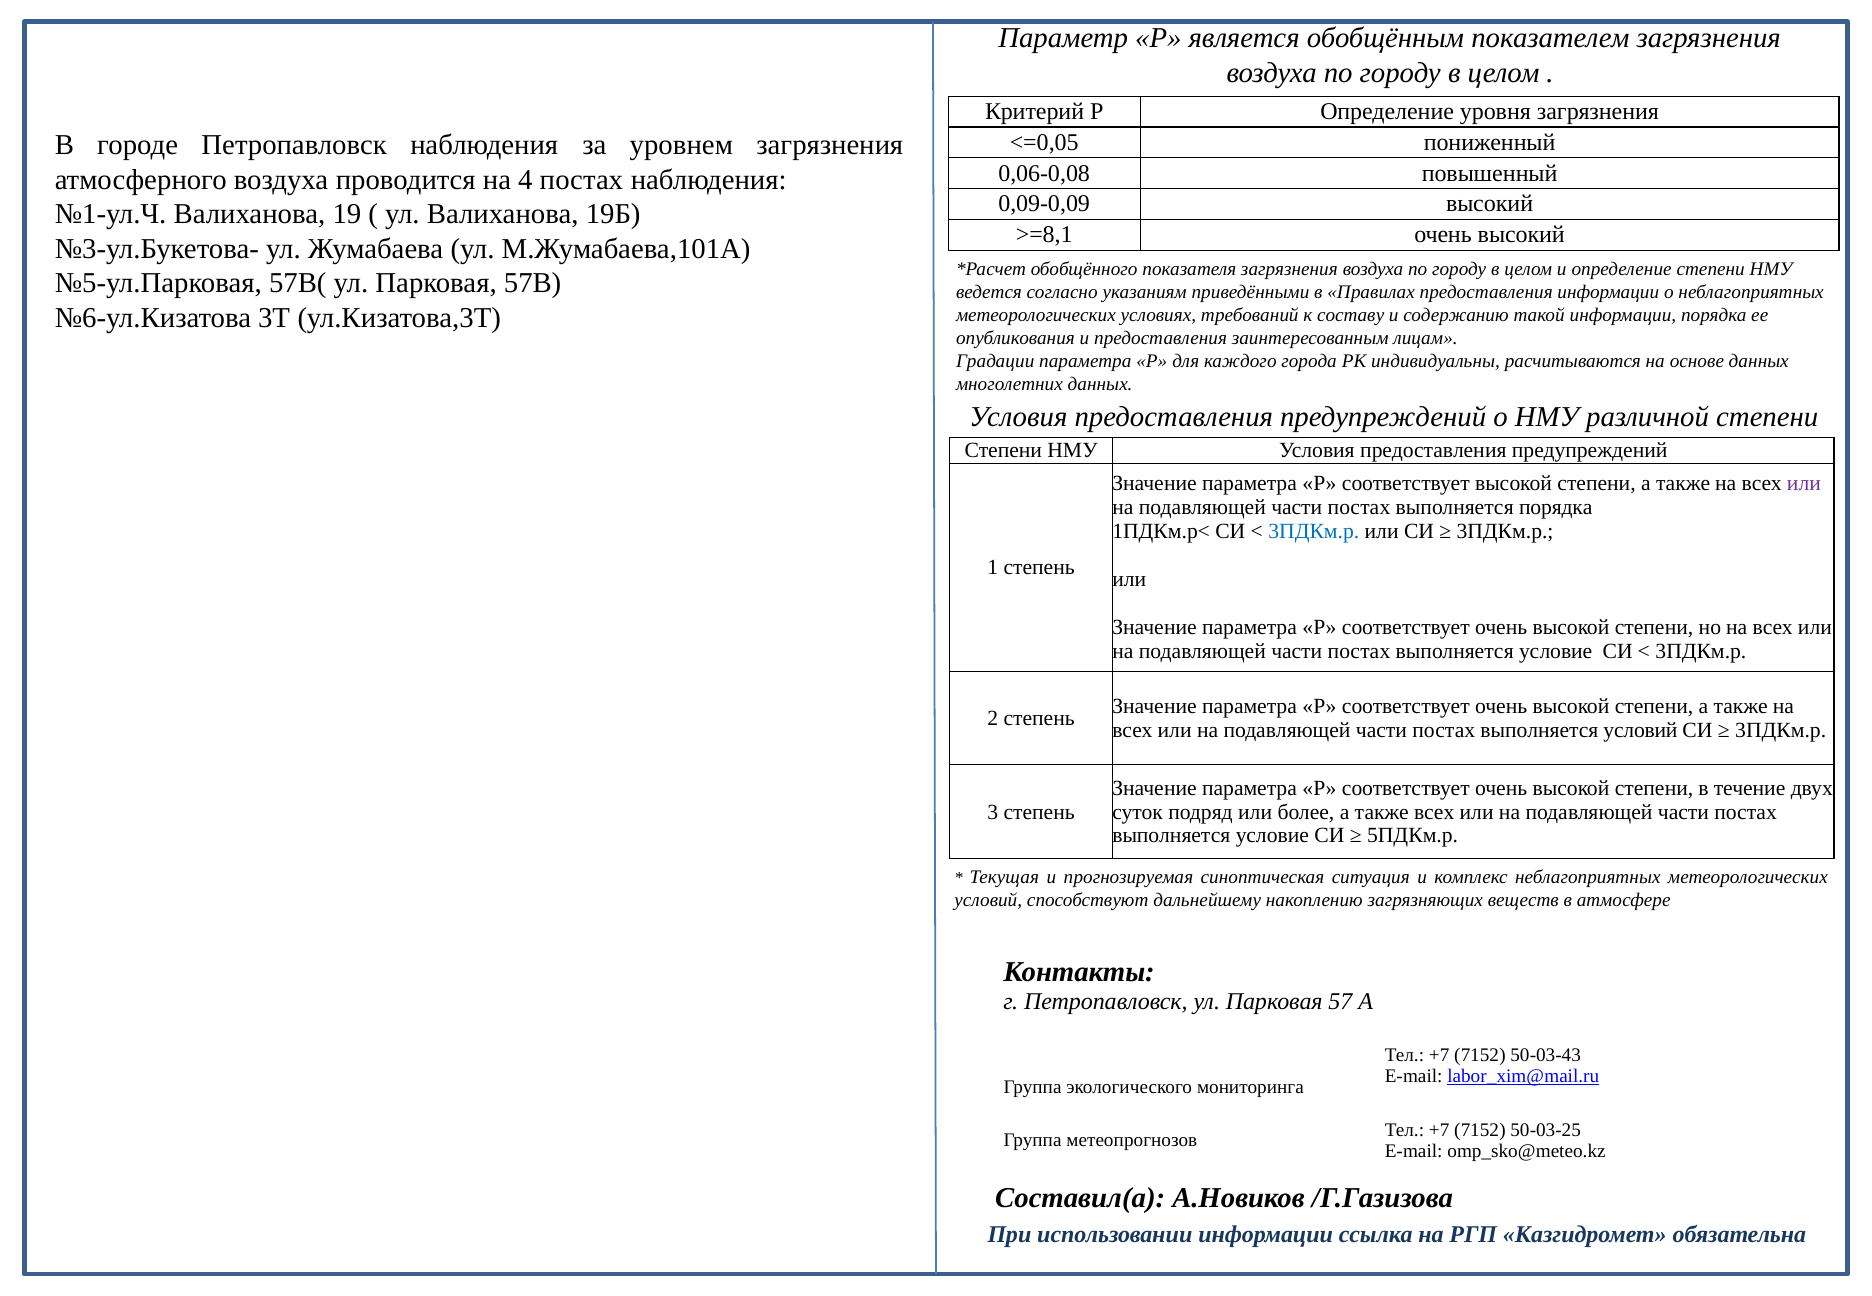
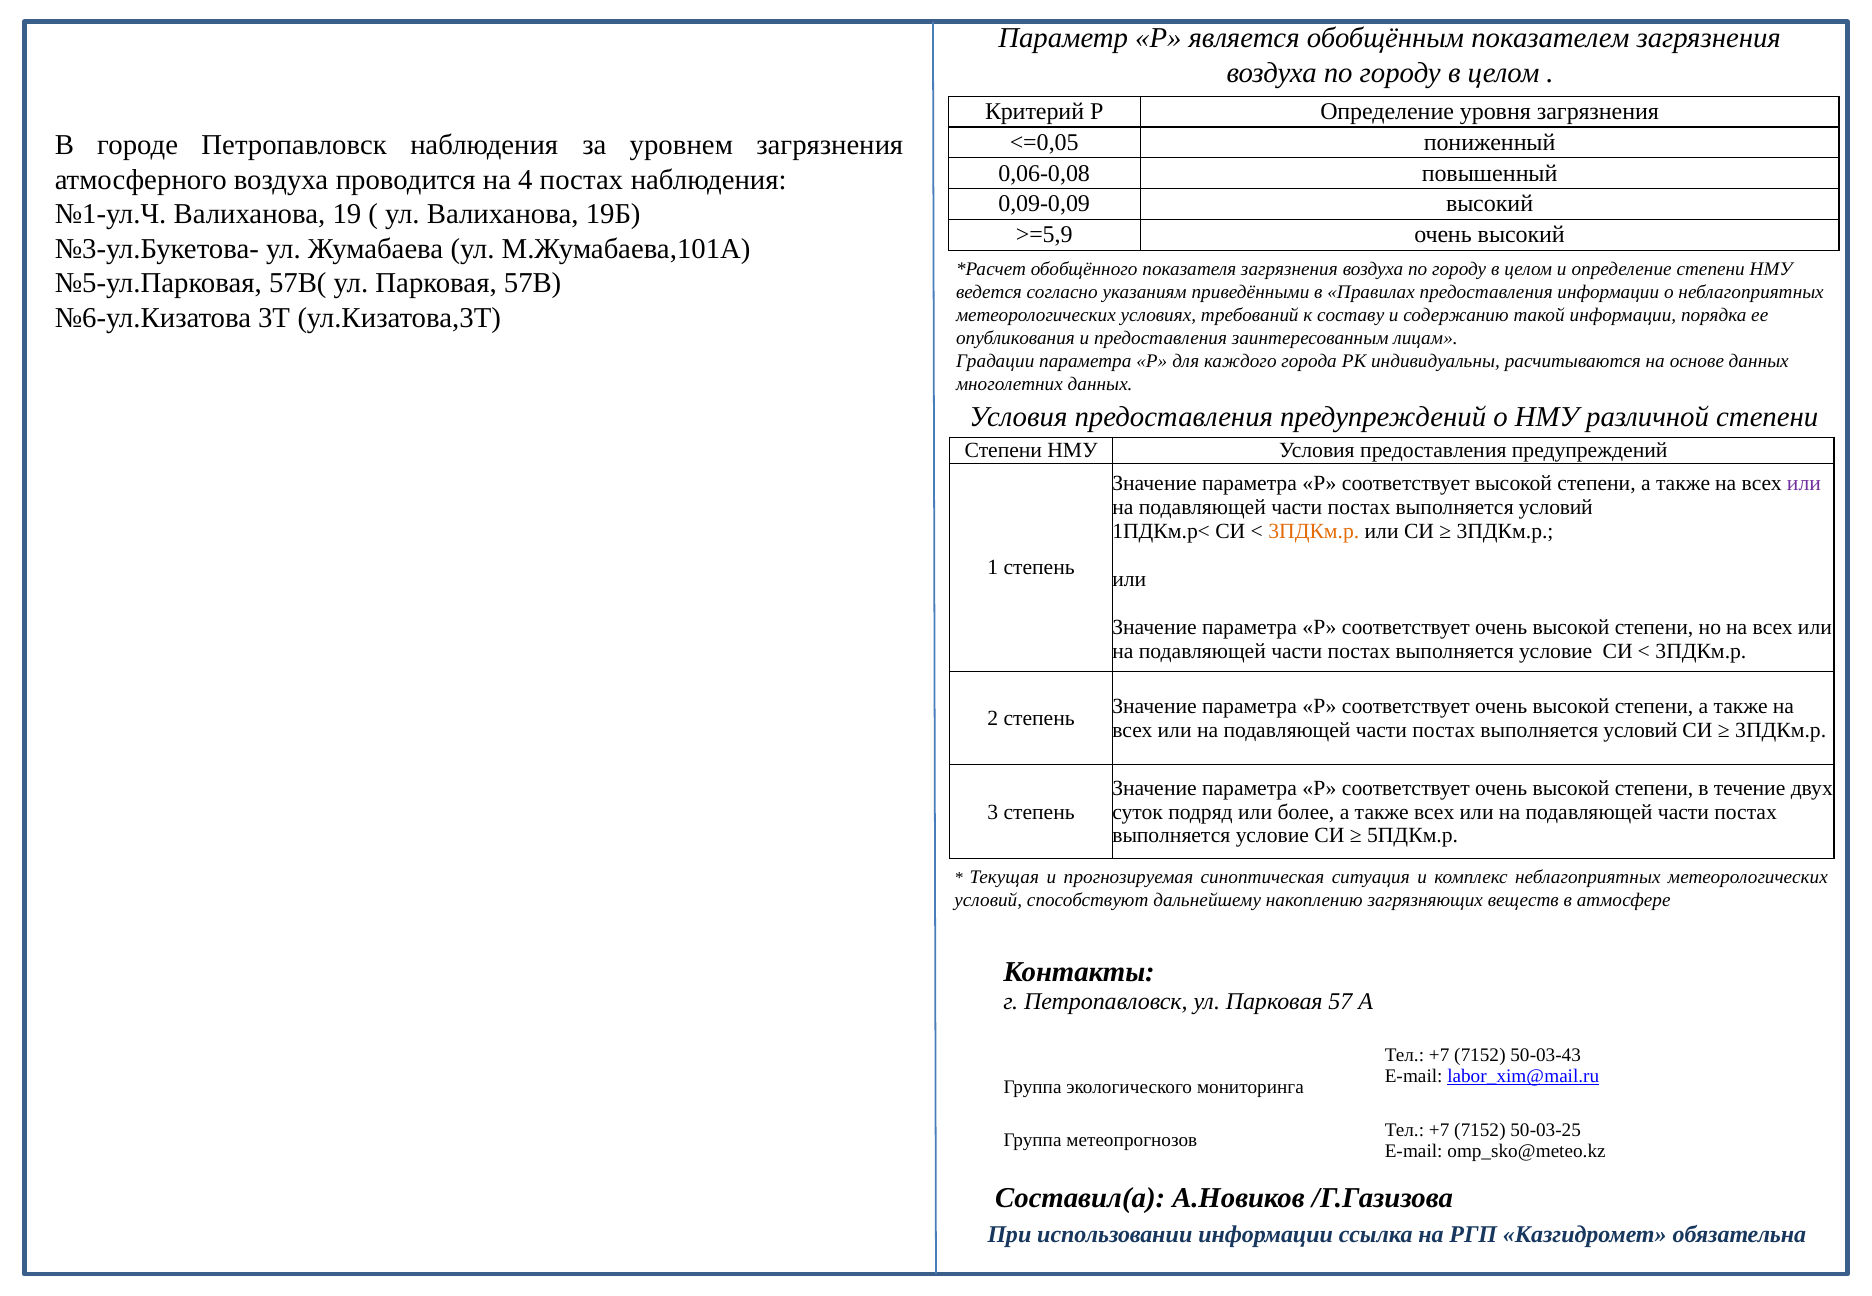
>=8,1: >=8,1 -> >=5,9 (1044, 235)
порядка: порядка -> условий (1556, 508)
3ПДКм.р colour: blue -> orange (1314, 532)
